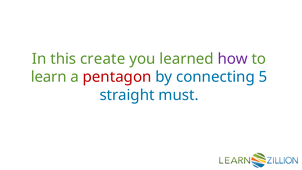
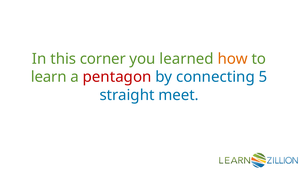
create: create -> corner (103, 59)
how colour: purple -> orange (233, 59)
must: must -> meet (179, 95)
